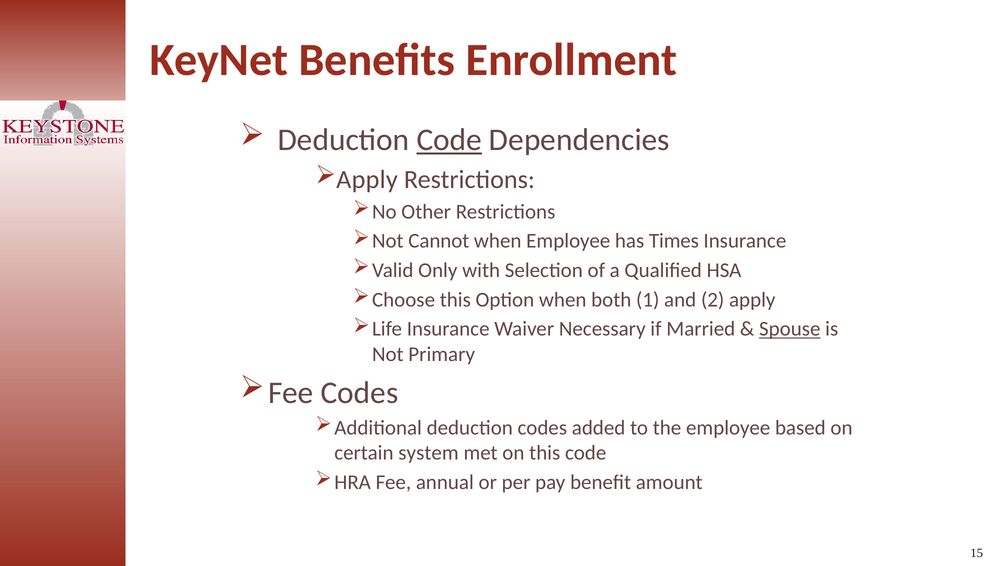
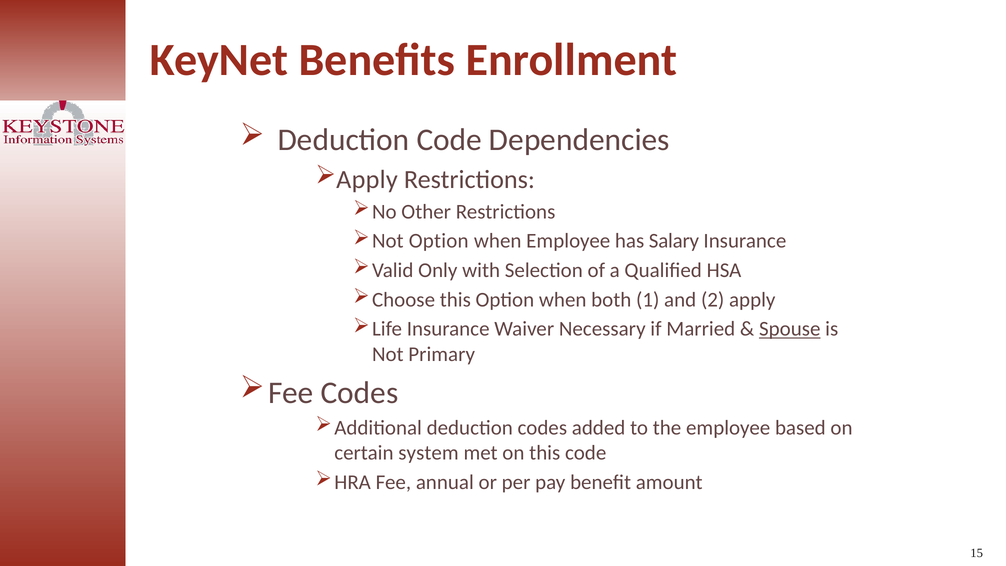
Code underline: present -> none (449, 140)
Not Cannot: Cannot -> Option (439, 241)
Times: Times -> Salary (674, 241)
